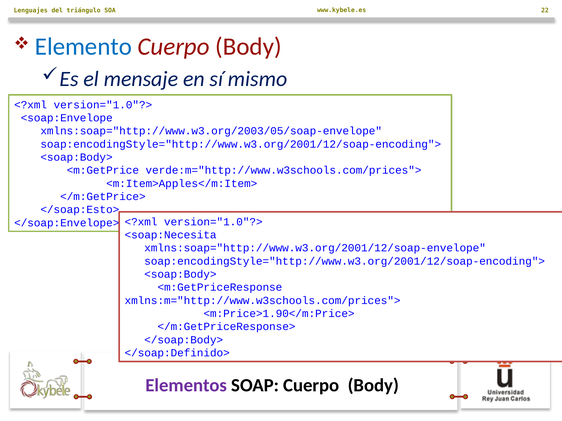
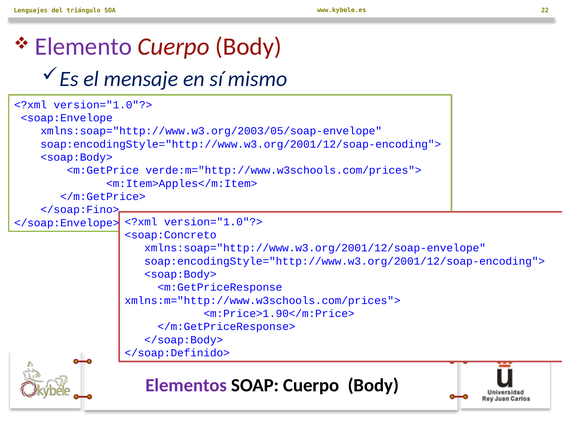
Elemento colour: blue -> purple (83, 47)
</soap:Esto>: </soap:Esto> -> </soap:Fino> (80, 210)
<soap:Necesita: <soap:Necesita -> <soap:Concreto (171, 235)
